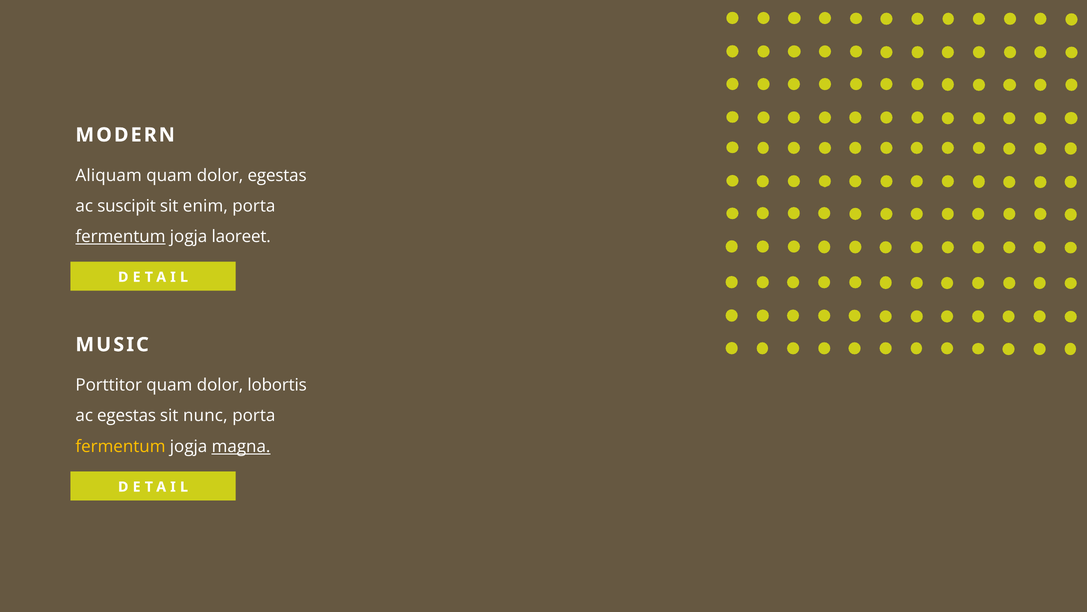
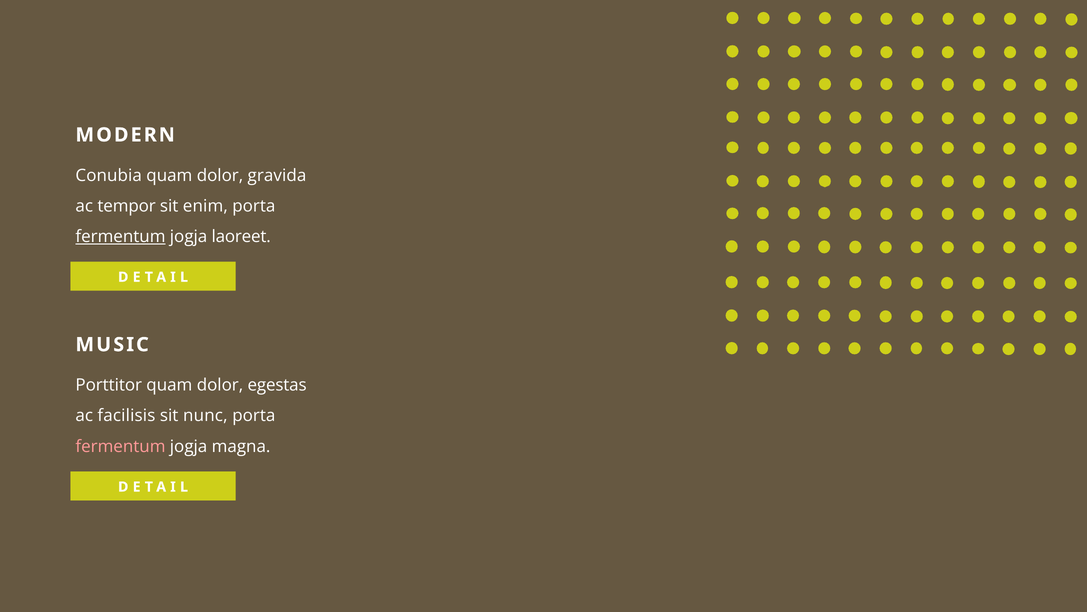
Aliquam: Aliquam -> Conubia (109, 175)
dolor egestas: egestas -> gravida (277, 175)
suscipit: suscipit -> tempor (127, 206)
lobortis: lobortis -> egestas (277, 385)
ac egestas: egestas -> facilisis (126, 415)
fermentum colour: yellow -> pink (120, 446)
magna underline: present -> none (241, 446)
